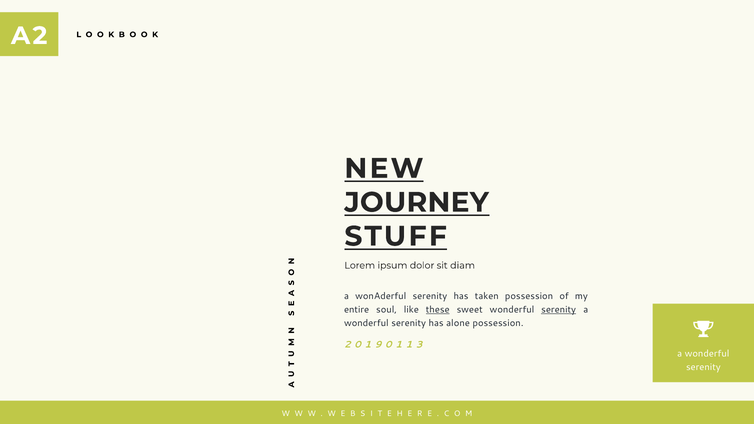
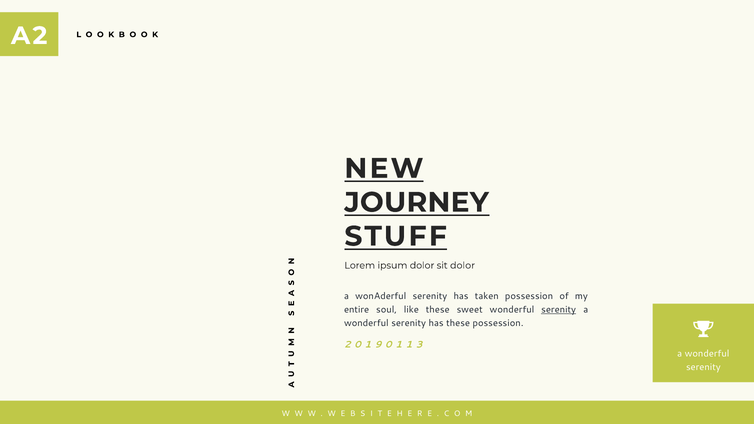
sit diam: diam -> dolor (463, 266)
these underline: present -> none (438, 310)
has alone: alone -> these (458, 323)
